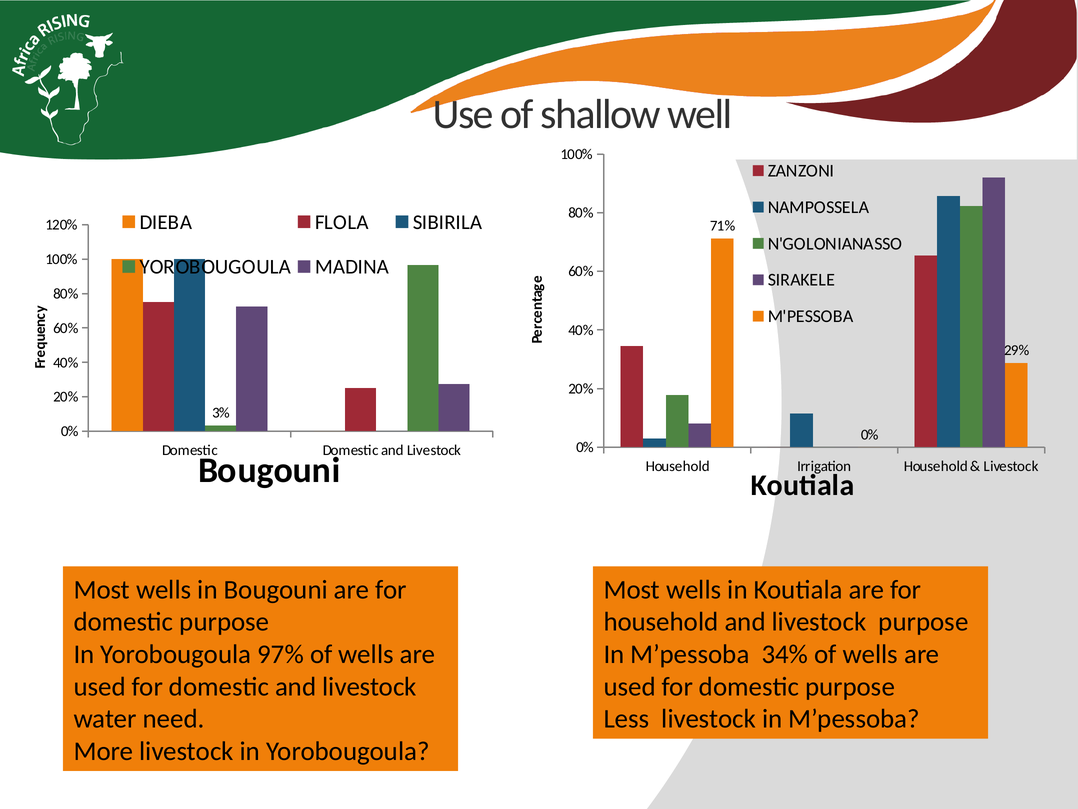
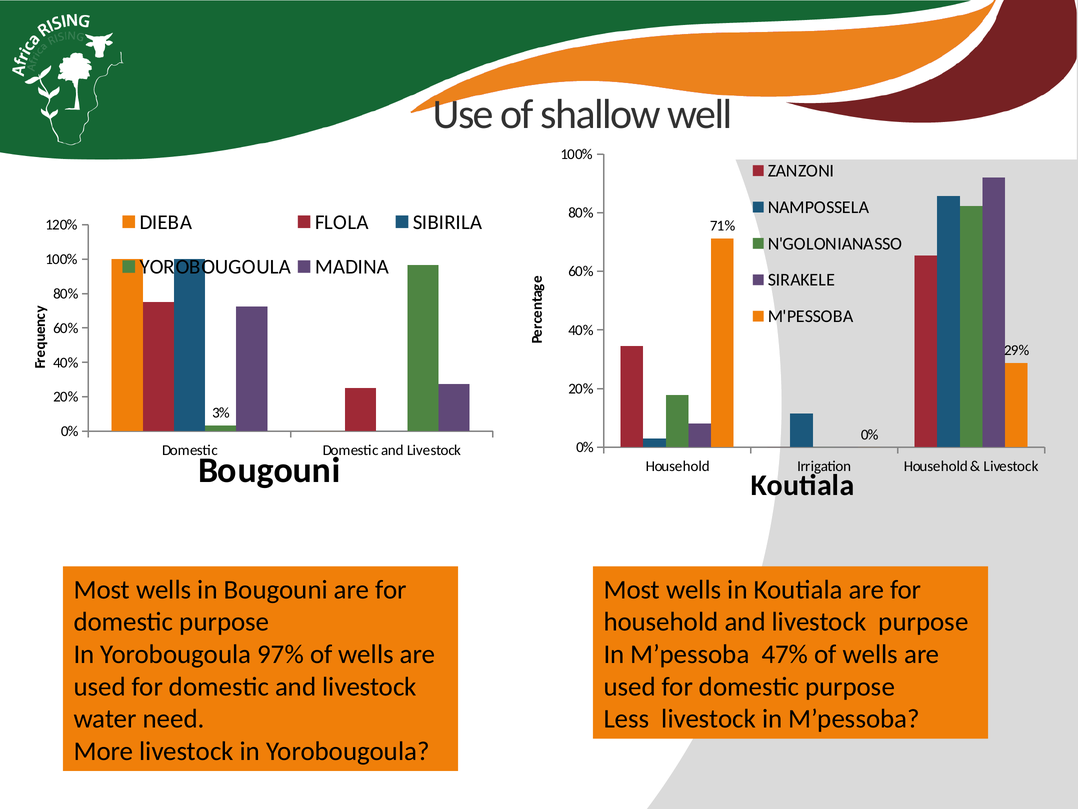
34%: 34% -> 47% (785, 654)
